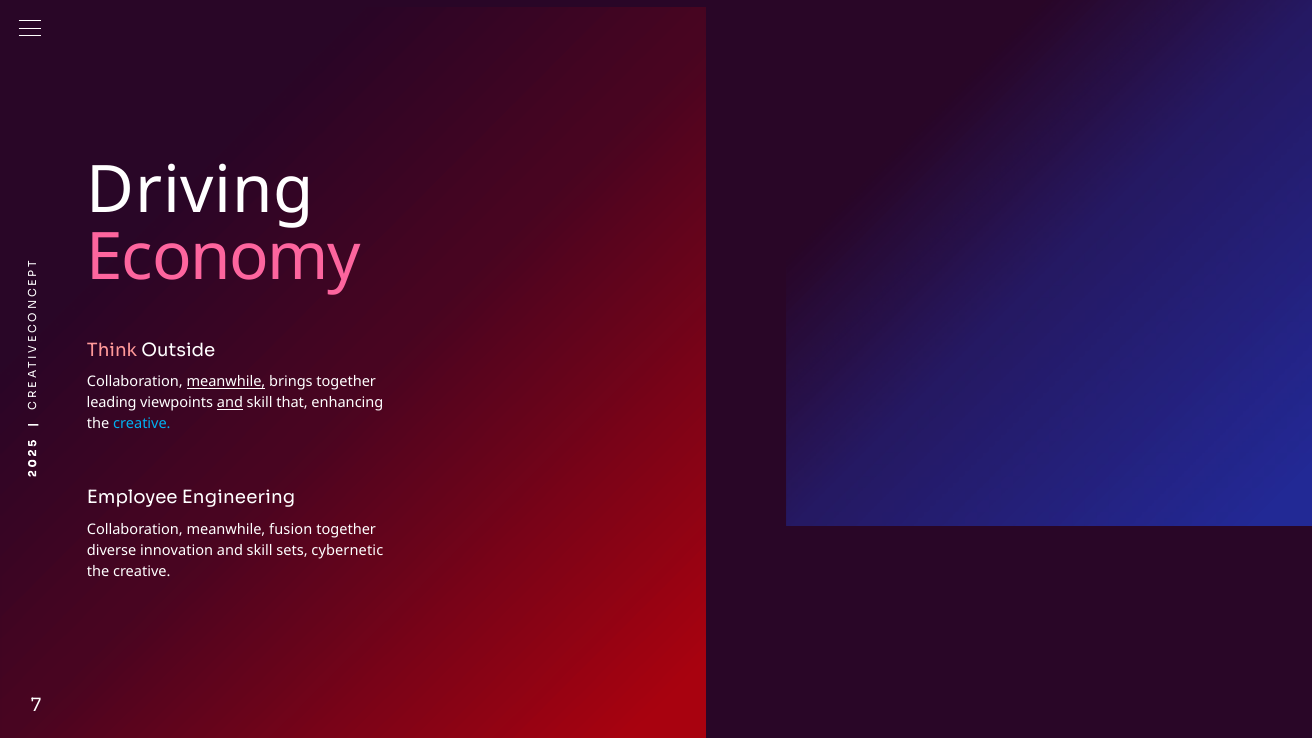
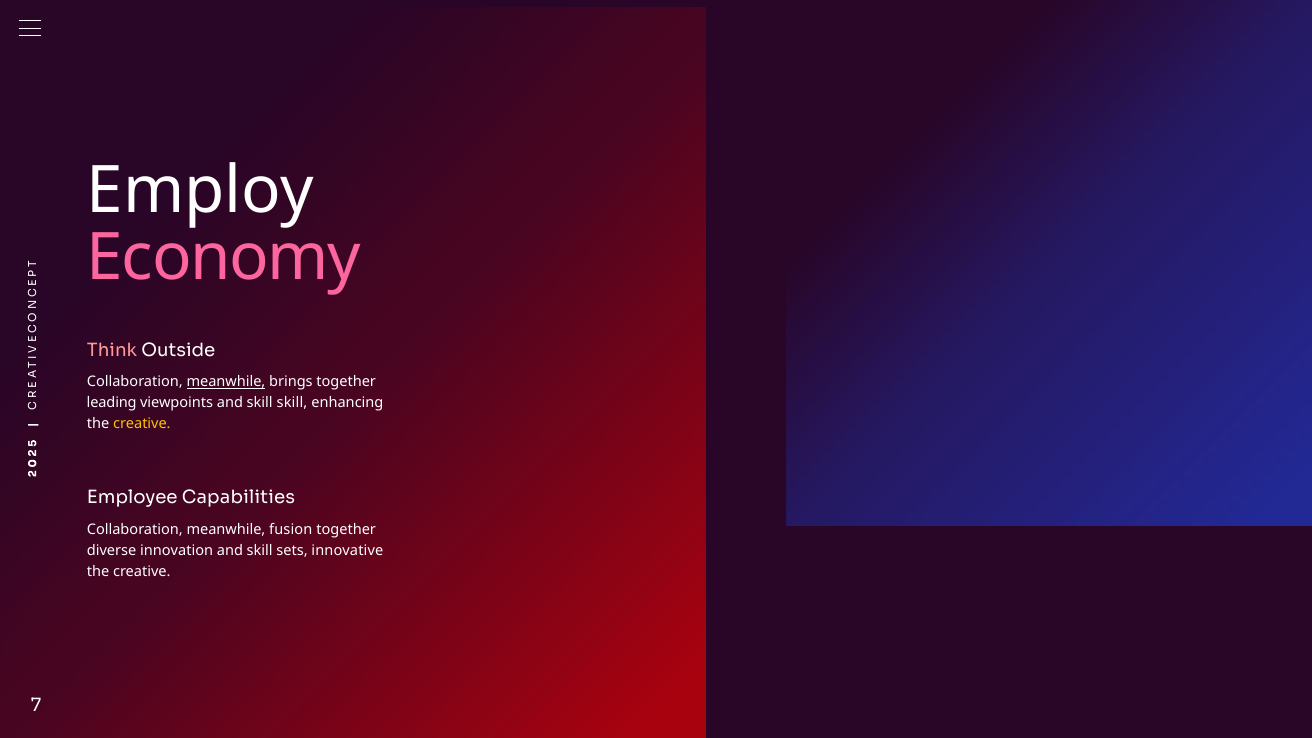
Driving: Driving -> Employ (201, 191)
and underline: present -> none (230, 403)
skill that: that -> skill (292, 403)
creative colour: light blue -> yellow (142, 424)
Engineering: Engineering -> Capabilities (239, 497)
cybernetic: cybernetic -> innovative (347, 550)
